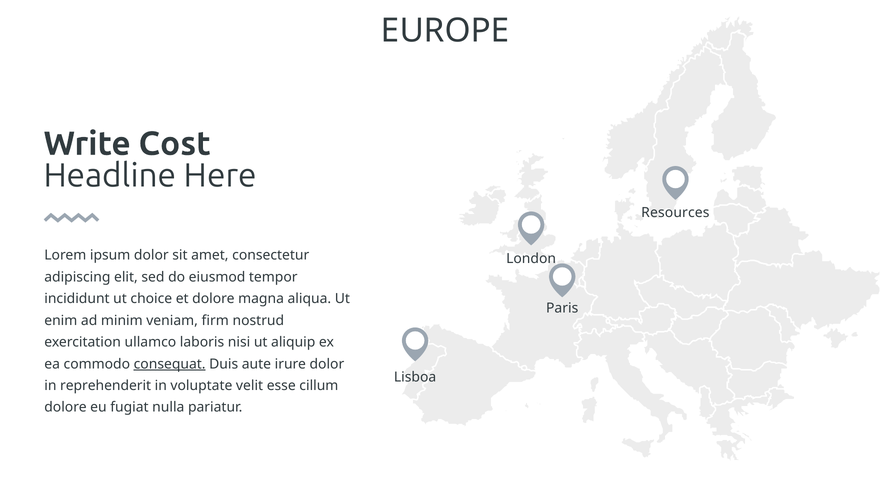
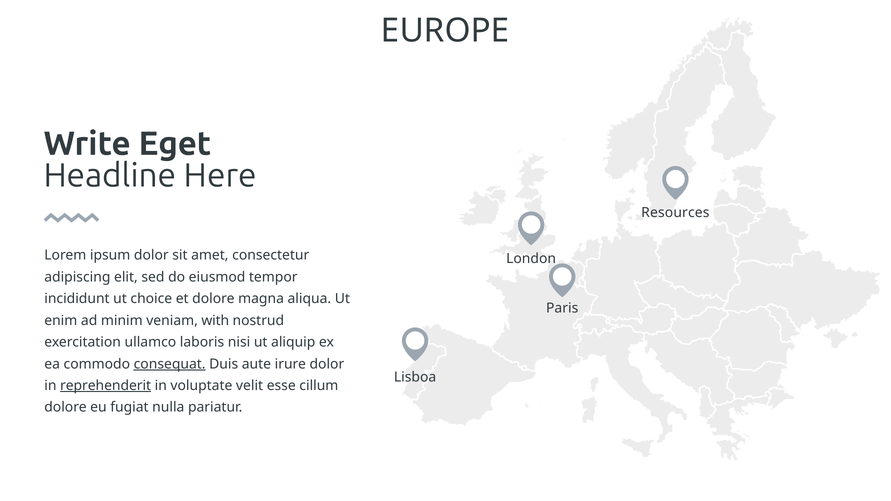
Cost: Cost -> Eget (175, 144)
firm: firm -> with (215, 321)
reprehenderit underline: none -> present (106, 386)
